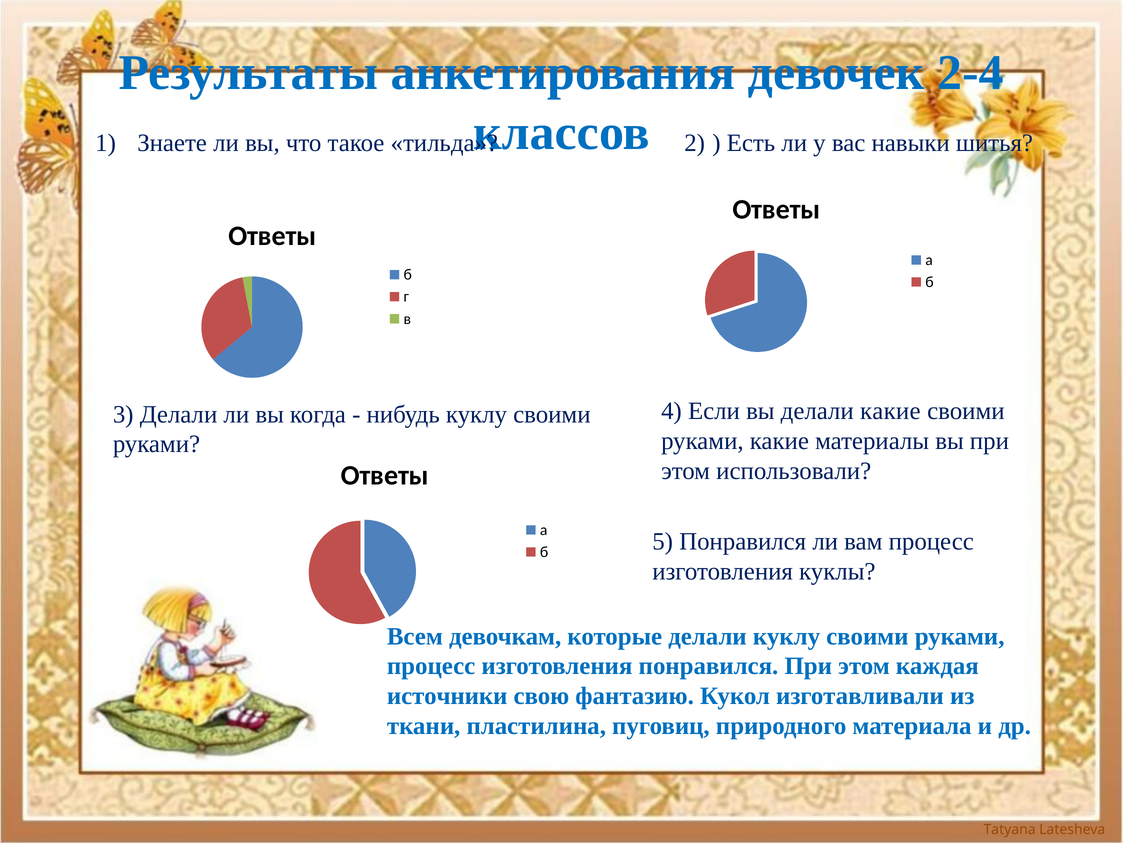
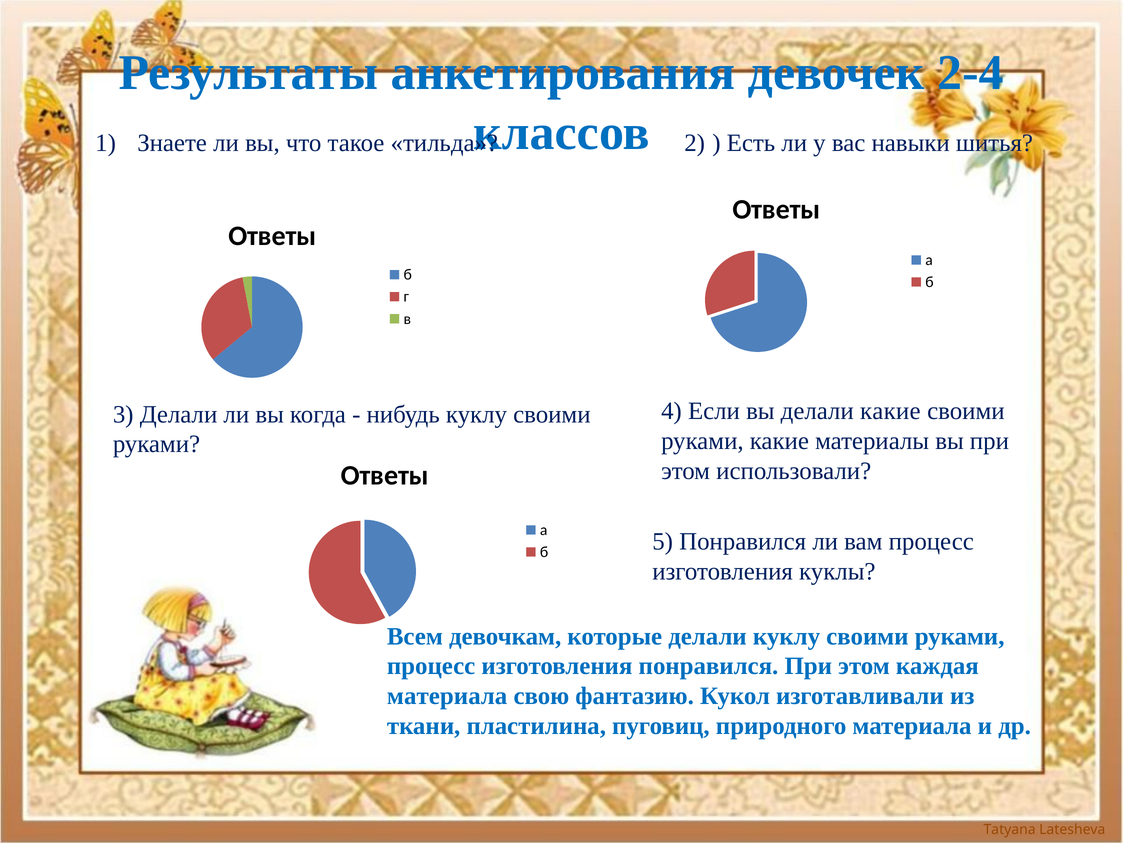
источники: источники -> материала (447, 696)
